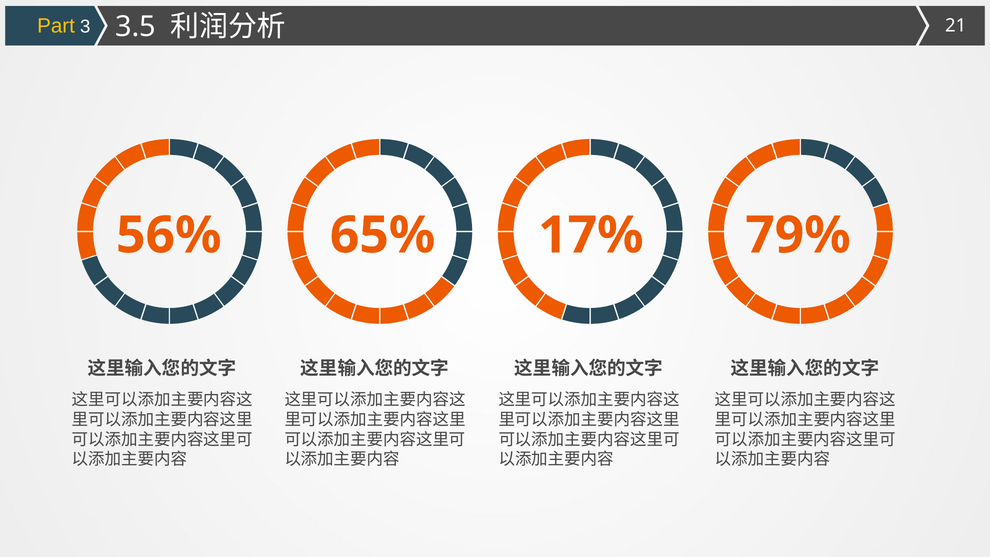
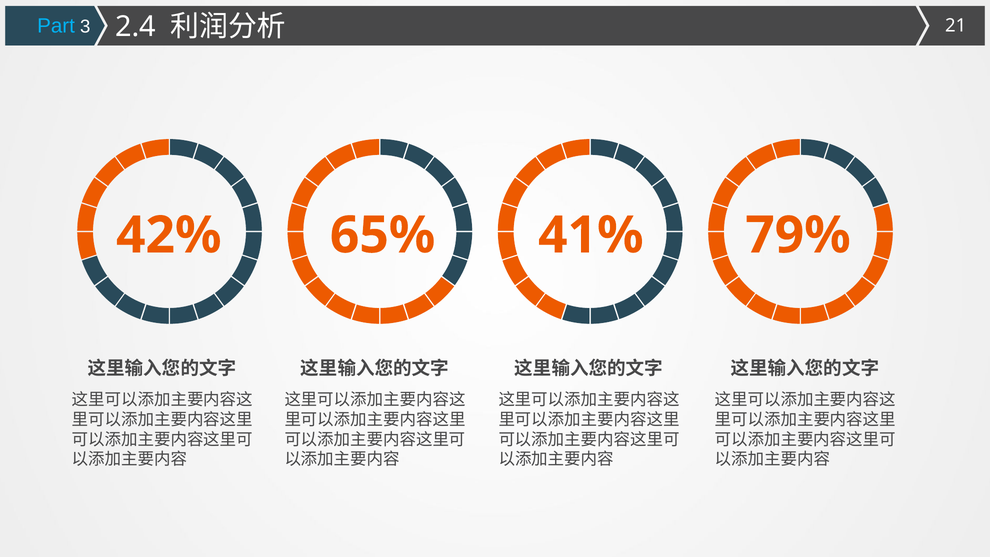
Part colour: yellow -> light blue (56, 26)
3.5: 3.5 -> 2.4 (136, 27)
56%: 56% -> 42% (169, 235)
17%: 17% -> 41% (591, 235)
